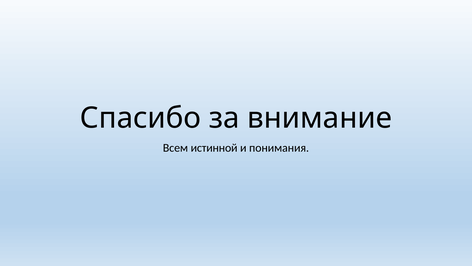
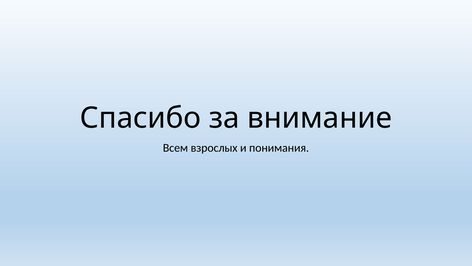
истинной: истинной -> взрослых (214, 148)
